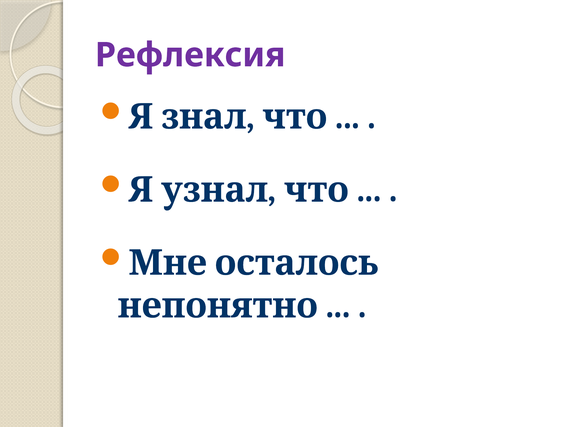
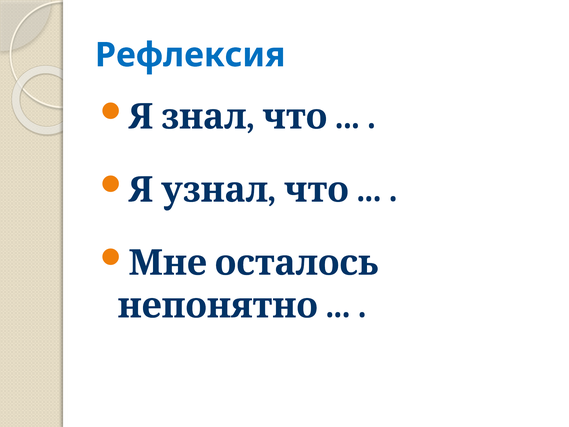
Рефлексия colour: purple -> blue (190, 55)
